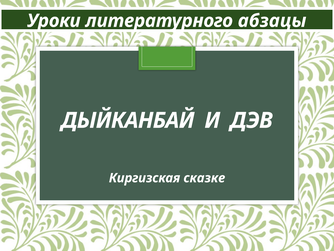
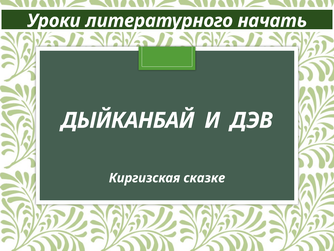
абзацы: абзацы -> начать (272, 21)
